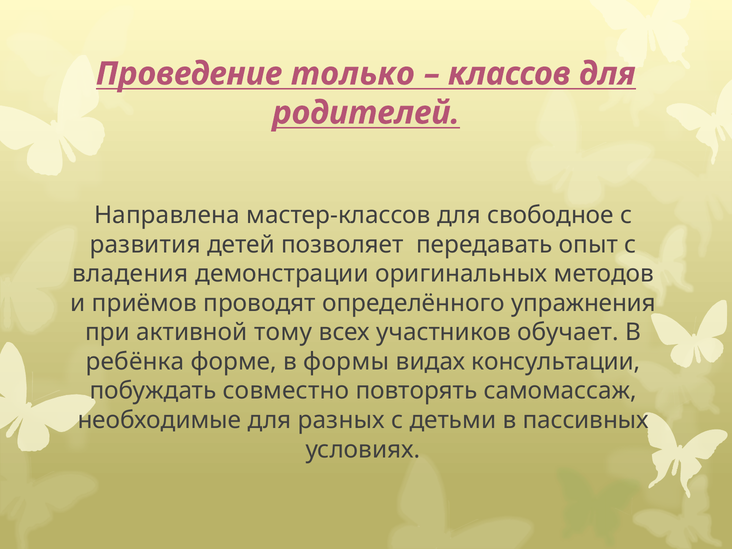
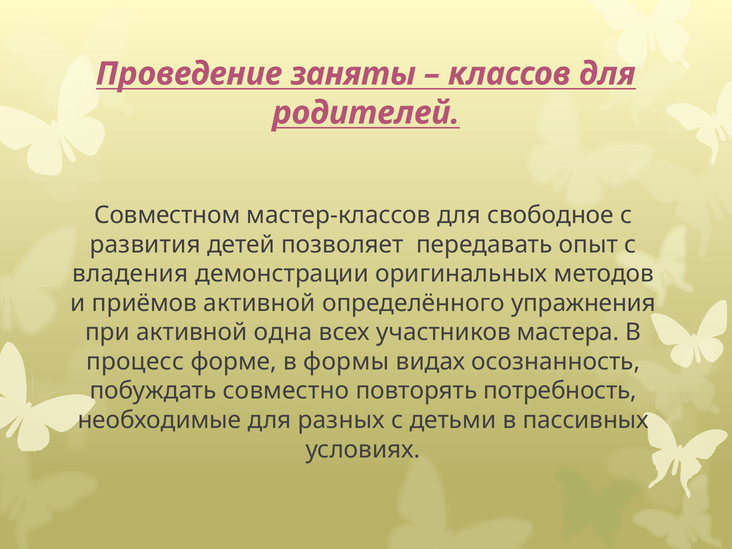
только: только -> заняты (353, 74)
Направлена: Направлена -> Совместном (167, 215)
приёмов проводят: проводят -> активной (260, 303)
тому: тому -> одна (283, 332)
обучает: обучает -> мастера (568, 332)
ребёнка: ребёнка -> процесс (135, 362)
консультации: консультации -> осознанность (556, 362)
самомассаж: самомассаж -> потребность (560, 391)
